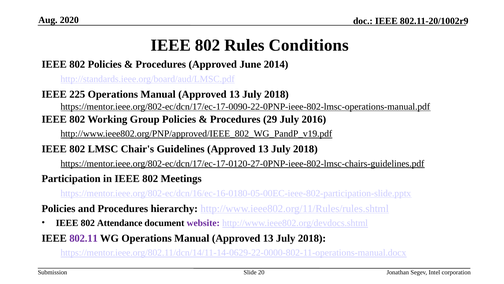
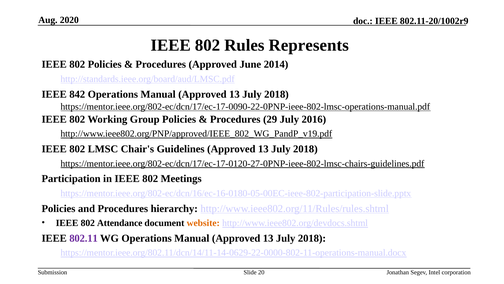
Conditions: Conditions -> Represents (309, 45)
225: 225 -> 842 (77, 94)
website colour: purple -> orange (203, 223)
